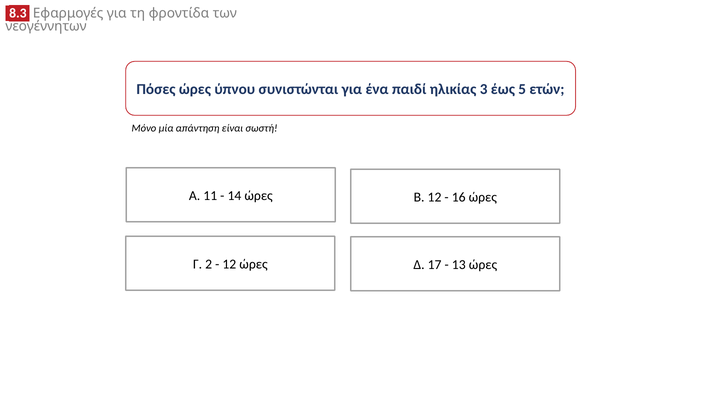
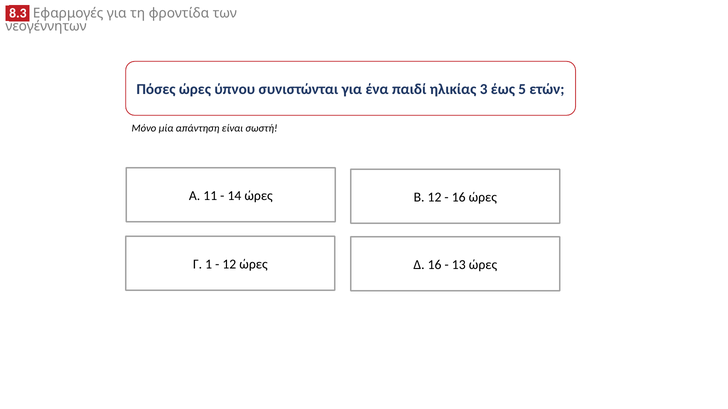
2: 2 -> 1 (209, 264)
Δ 17: 17 -> 16 (435, 265)
